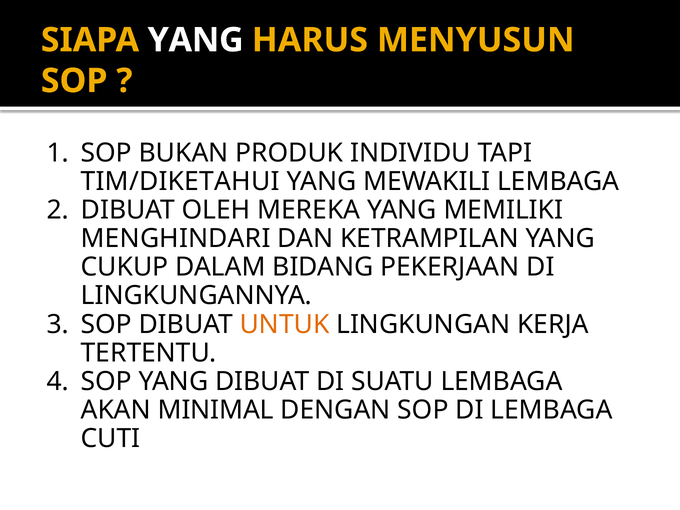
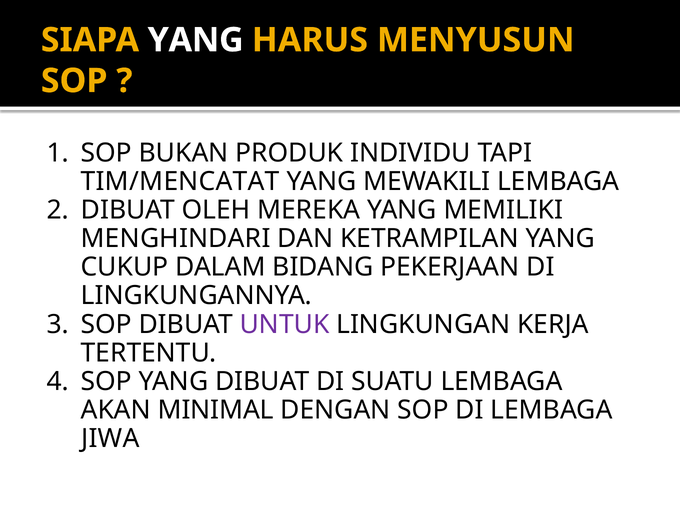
TIM/DIKETAHUI: TIM/DIKETAHUI -> TIM/MENCATAT (180, 181)
UNTUK colour: orange -> purple (285, 324)
CUTI: CUTI -> JIWA (110, 439)
